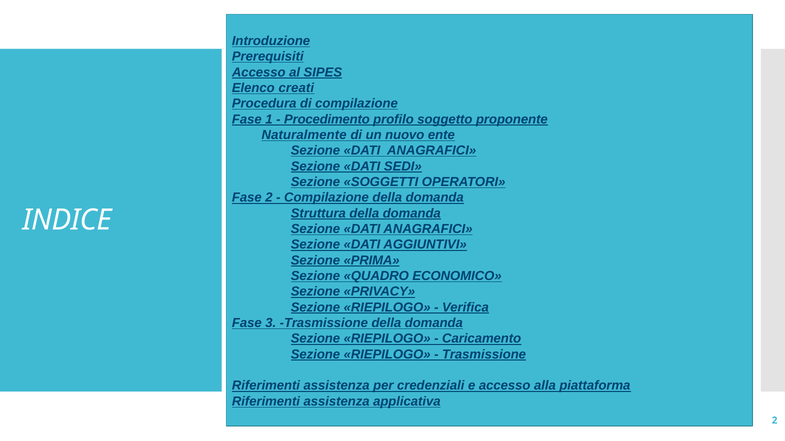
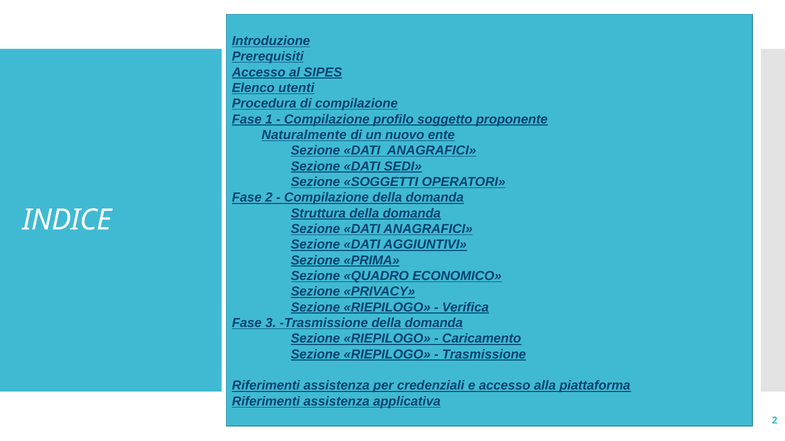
creati: creati -> utenti (296, 88)
Procedimento: Procedimento -> Compilazione (327, 119)
